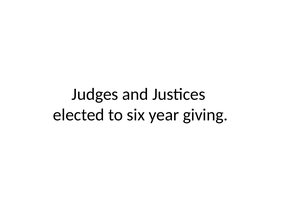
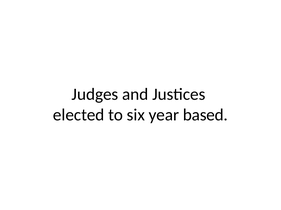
giving: giving -> based (205, 115)
